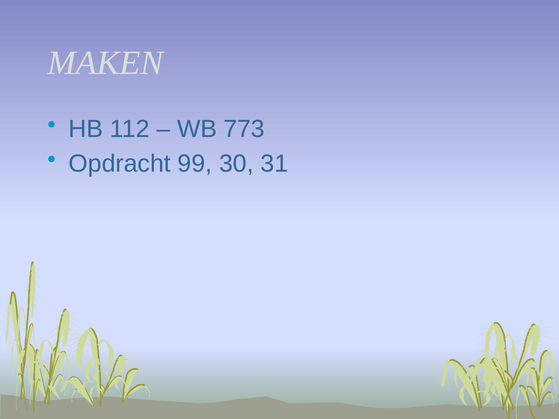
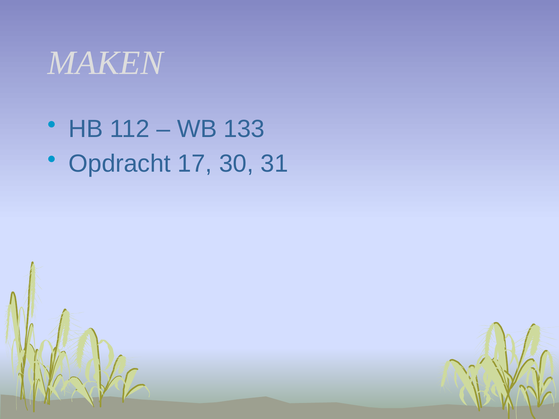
773: 773 -> 133 (244, 129)
99: 99 -> 17 (195, 164)
